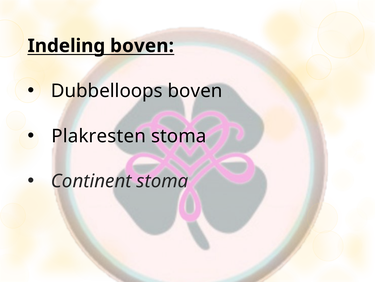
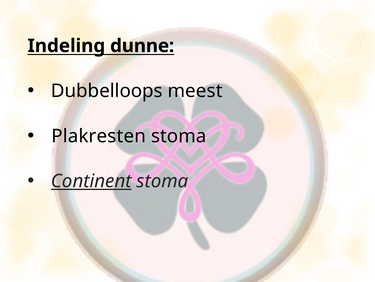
Indeling boven: boven -> dunne (142, 46)
Dubbelloops boven: boven -> meest (195, 91)
Continent underline: none -> present (91, 181)
